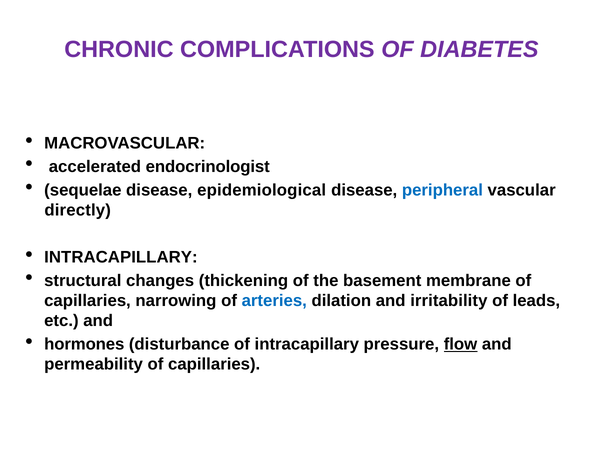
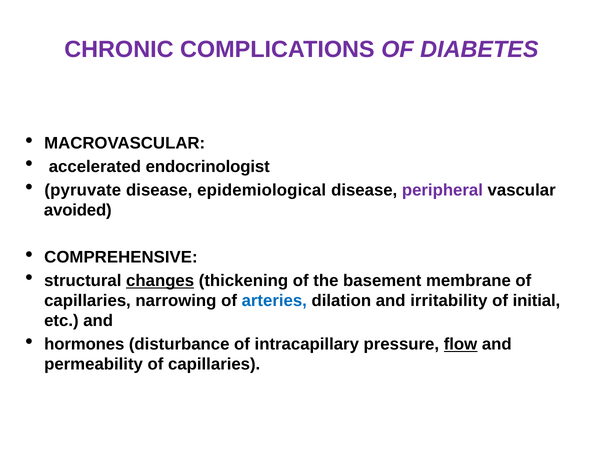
sequelae: sequelae -> pyruvate (83, 190)
peripheral colour: blue -> purple (442, 190)
directly: directly -> avoided (78, 210)
INTRACAPILLARY: INTRACAPILLARY -> COMPREHENSIVE (121, 257)
changes underline: none -> present (160, 281)
leads: leads -> initial (536, 301)
